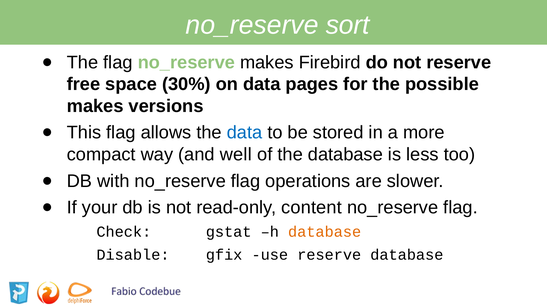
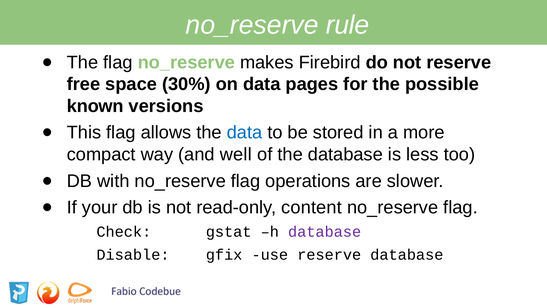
sort: sort -> rule (348, 25)
makes: makes -> known (95, 106)
database colour: orange -> purple (325, 232)
